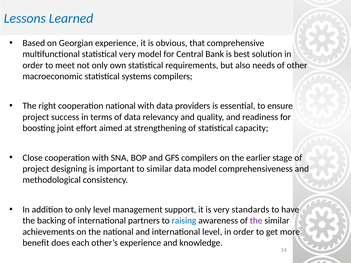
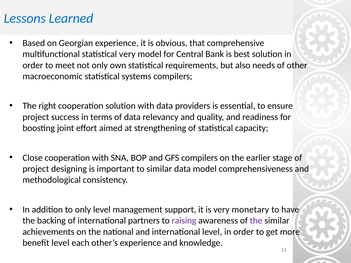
cooperation national: national -> solution (121, 106)
standards: standards -> monetary (250, 210)
raising colour: blue -> purple (184, 221)
benefit does: does -> level (60, 243)
